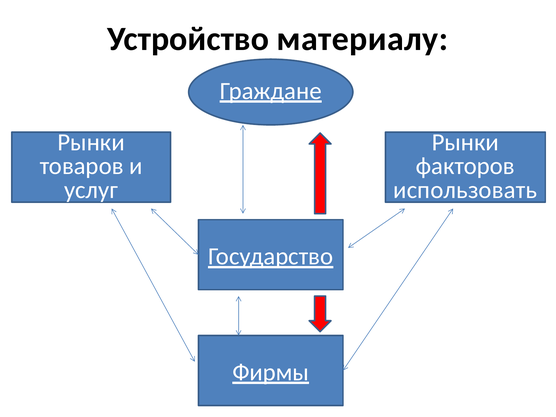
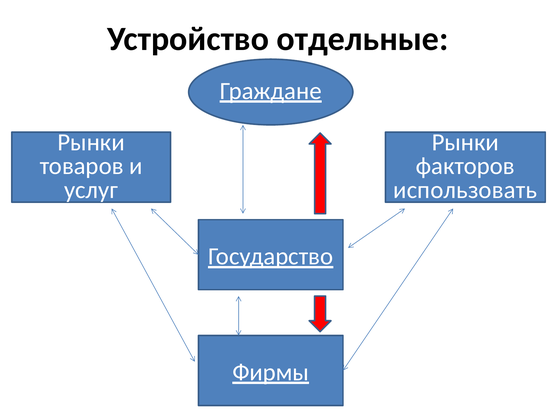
материалу: материалу -> отдельные (363, 39)
